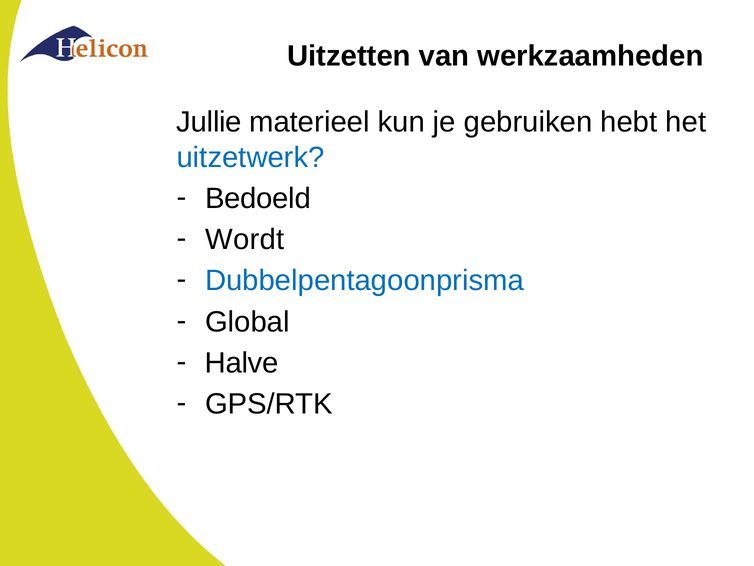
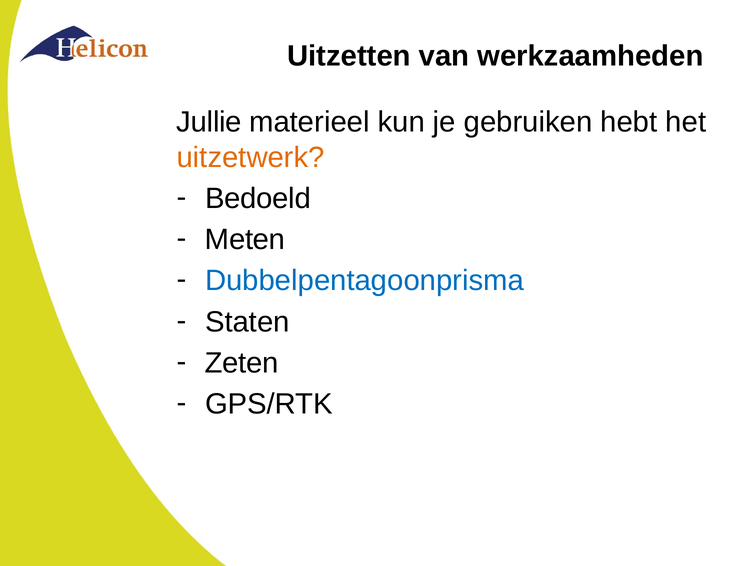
uitzetwerk colour: blue -> orange (251, 157)
Wordt: Wordt -> Meten (245, 239)
Global: Global -> Staten (247, 322)
Halve: Halve -> Zeten (242, 363)
